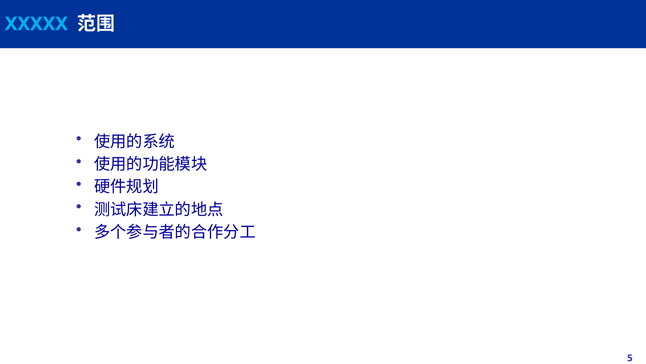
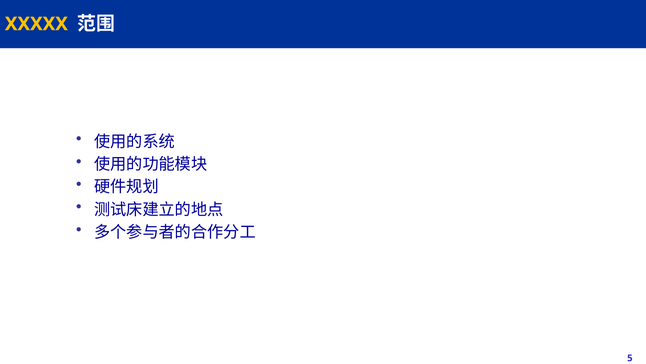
XXXXX colour: light blue -> yellow (36, 24)
